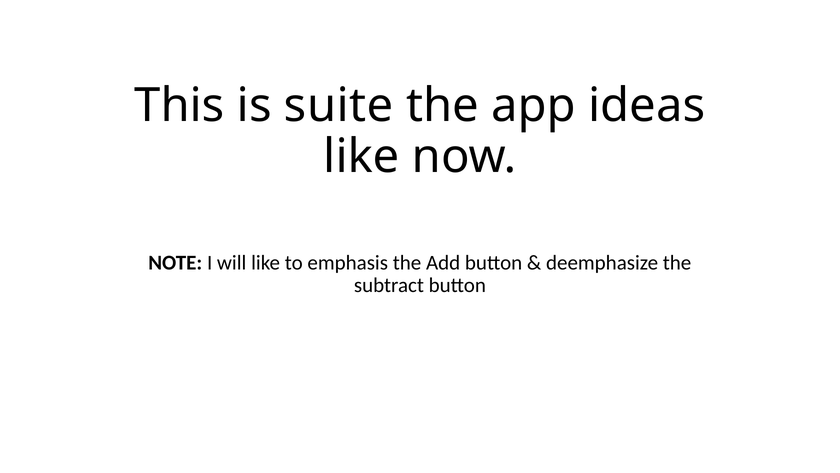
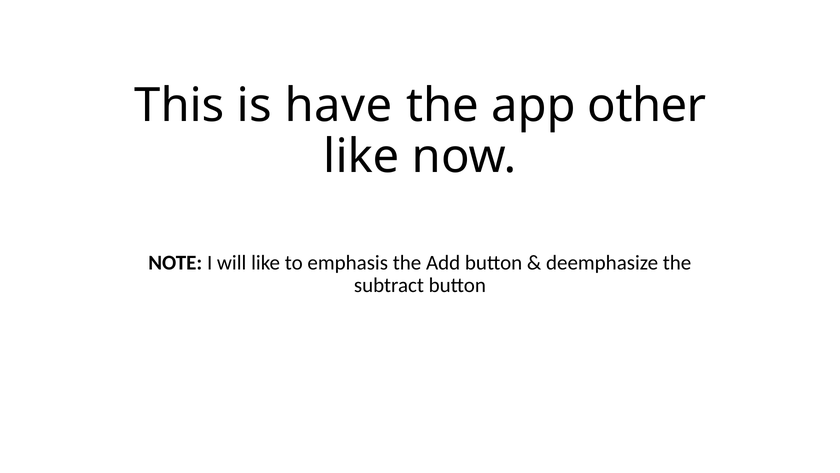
suite: suite -> have (339, 106)
ideas: ideas -> other (647, 106)
